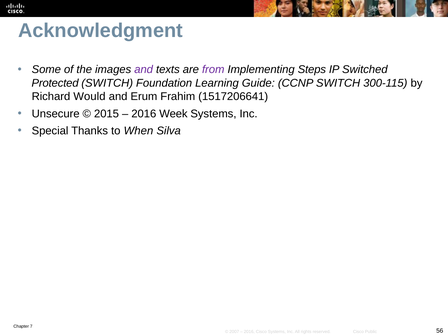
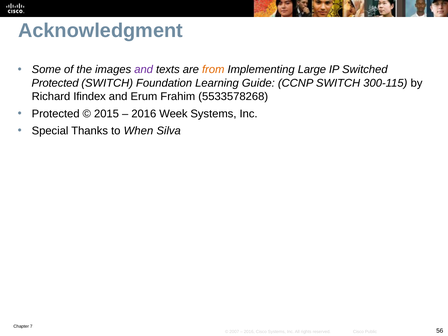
from colour: purple -> orange (213, 70)
Steps: Steps -> Large (312, 70)
Would: Would -> Ifindex (90, 96)
1517206641: 1517206641 -> 5533578268 (233, 96)
Unsecure: Unsecure -> Protected (56, 114)
